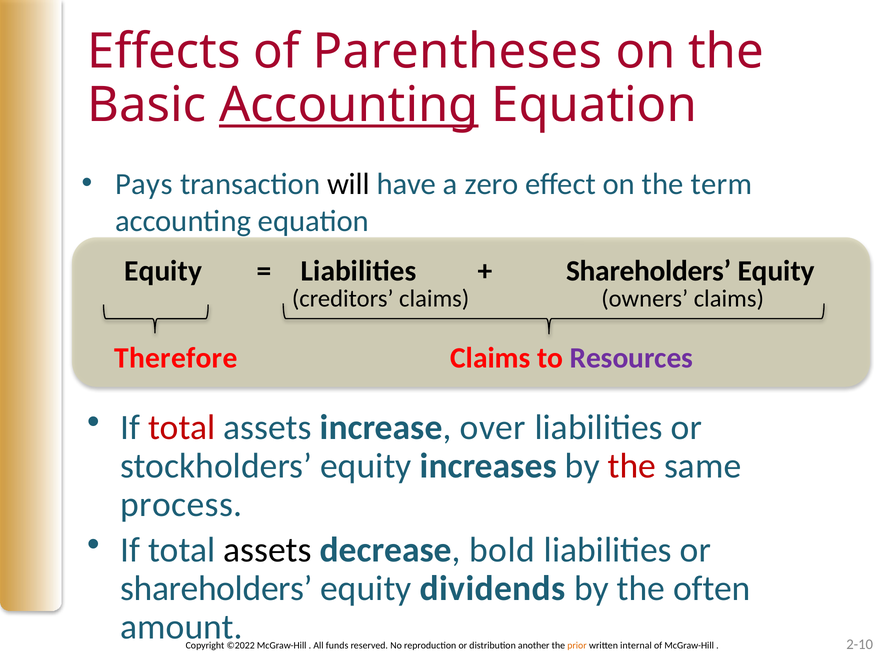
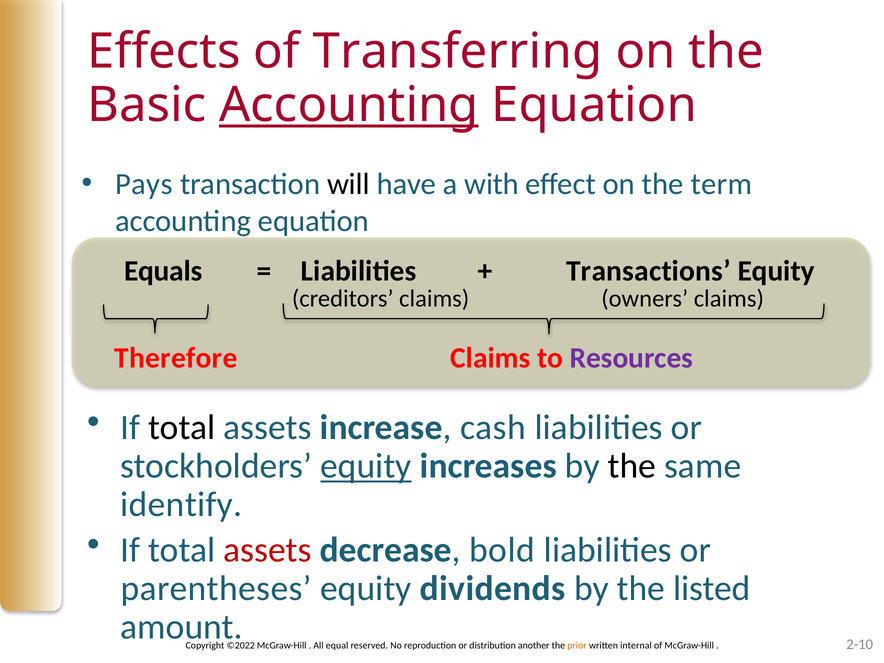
Parentheses: Parentheses -> Transferring (458, 52)
zero: zero -> with (492, 184)
Equity: Equity -> Equals (163, 271)
Shareholders: Shareholders -> Transactions (649, 271)
total colour: red -> black (182, 428)
over: over -> cash (493, 428)
equity underline: none -> present (366, 466)
the colour: red -> black (632, 466)
process: process -> identify (181, 504)
assets colour: black -> red (268, 550)
shareholders: shareholders -> parentheses (216, 588)
often: often -> listed (712, 588)
funds: funds -> equal (337, 646)
